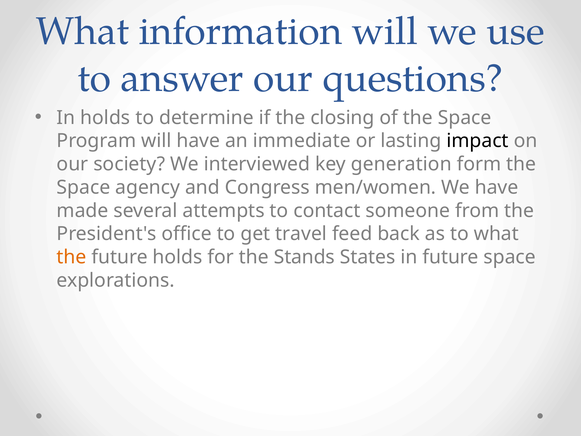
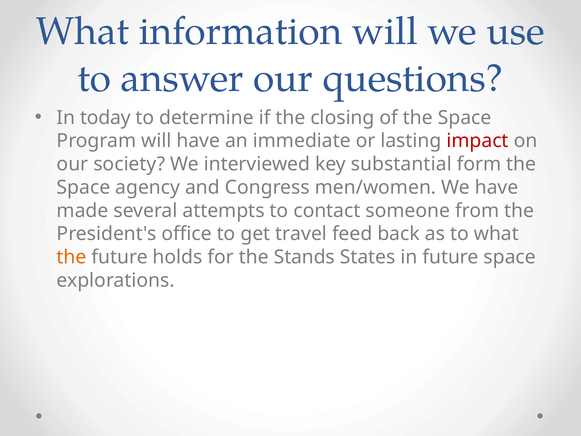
In holds: holds -> today (105, 118)
impact colour: black -> red (478, 141)
generation: generation -> substantial (401, 164)
